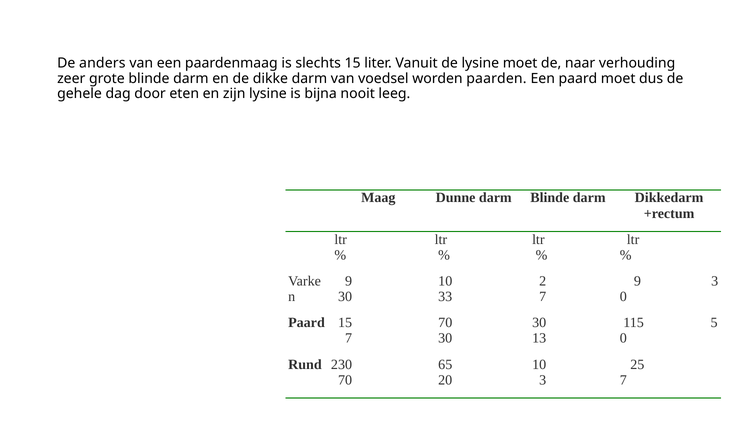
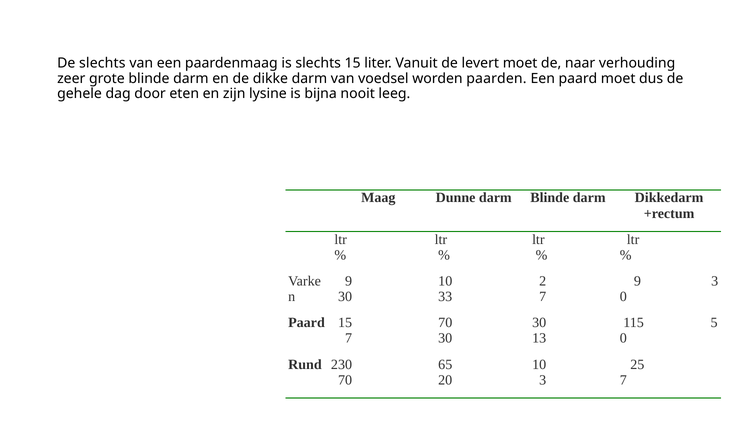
De anders: anders -> slechts (102, 63)
de lysine: lysine -> levert (480, 63)
